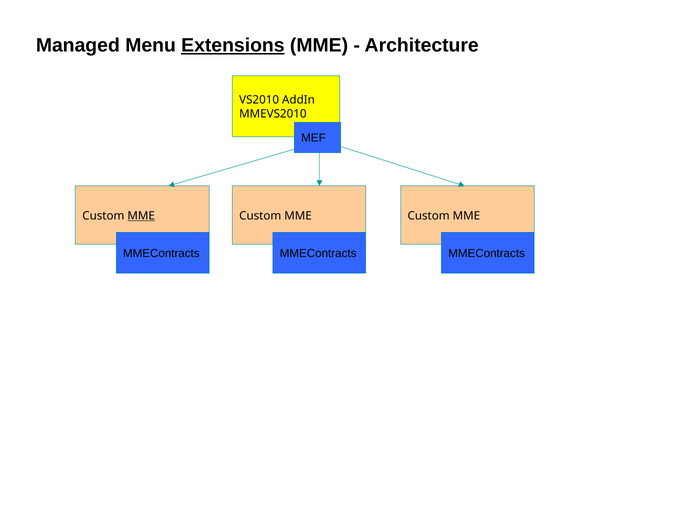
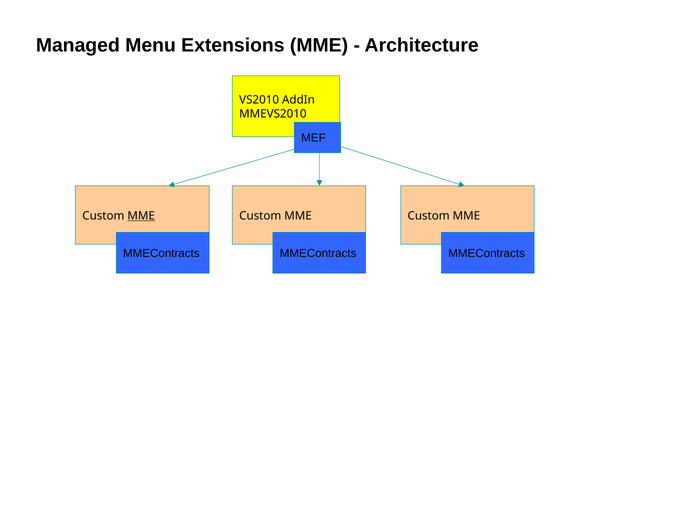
Extensions underline: present -> none (233, 45)
